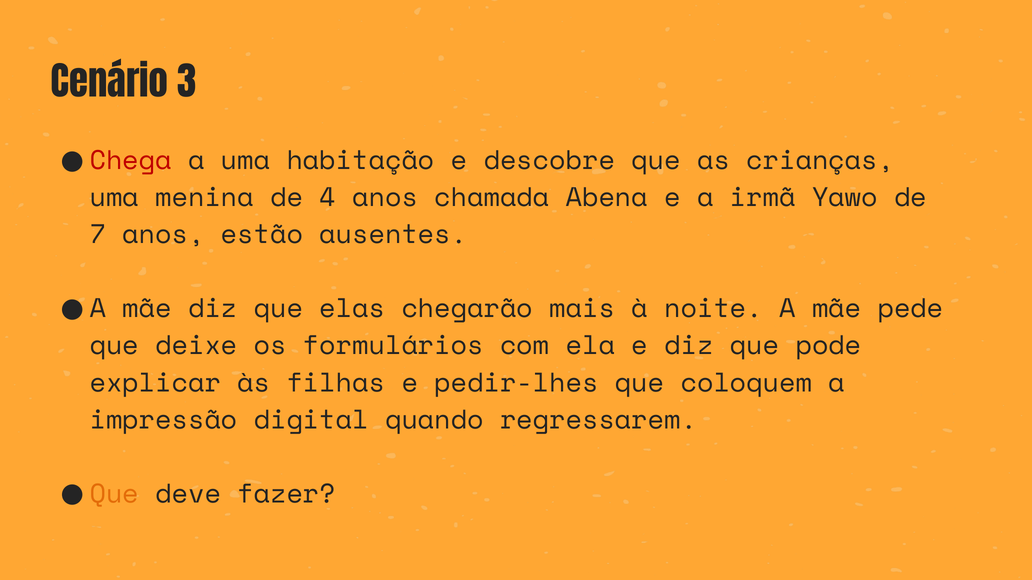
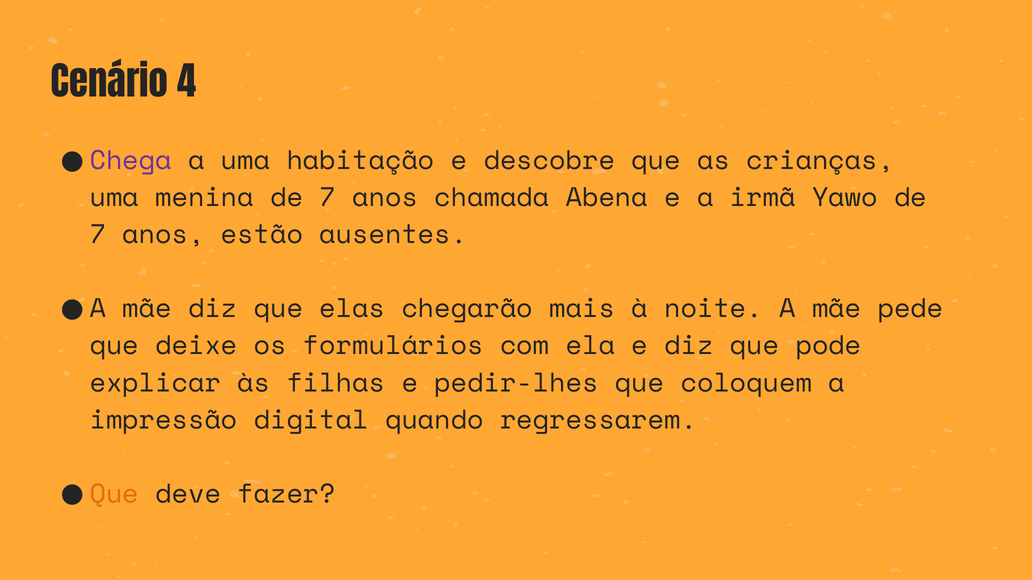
3: 3 -> 4 (187, 84)
Chega colour: red -> purple (131, 161)
menina de 4: 4 -> 7 (328, 198)
